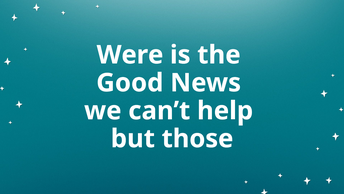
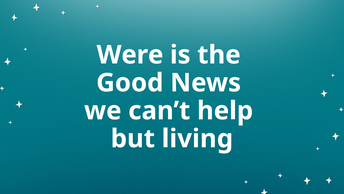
those: those -> living (197, 138)
